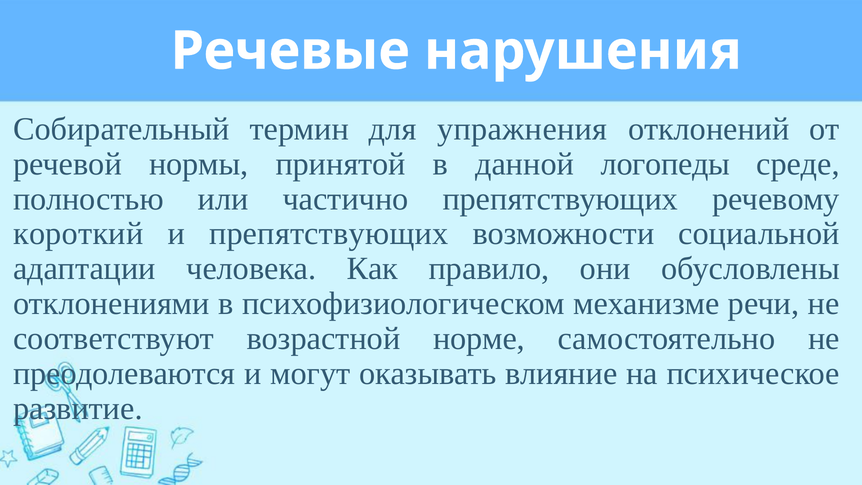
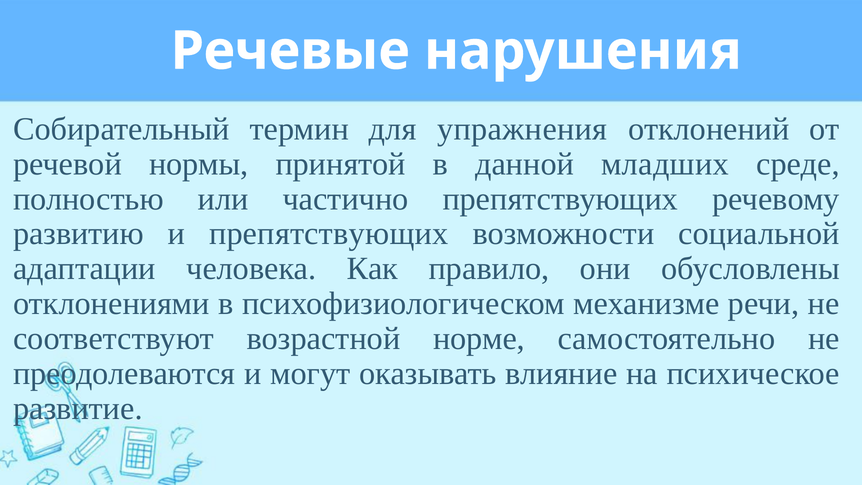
логопеды: логопеды -> младших (665, 164)
короткий: короткий -> развитию (78, 234)
